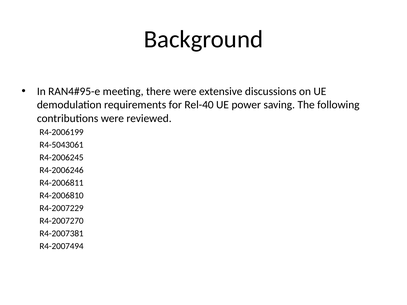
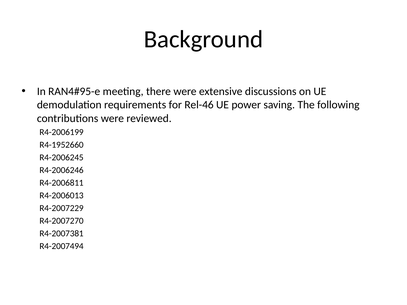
Rel-40: Rel-40 -> Rel-46 (199, 105)
R4-5043061: R4-5043061 -> R4-1952660 (62, 145)
R4-2006810: R4-2006810 -> R4-2006013 (62, 196)
